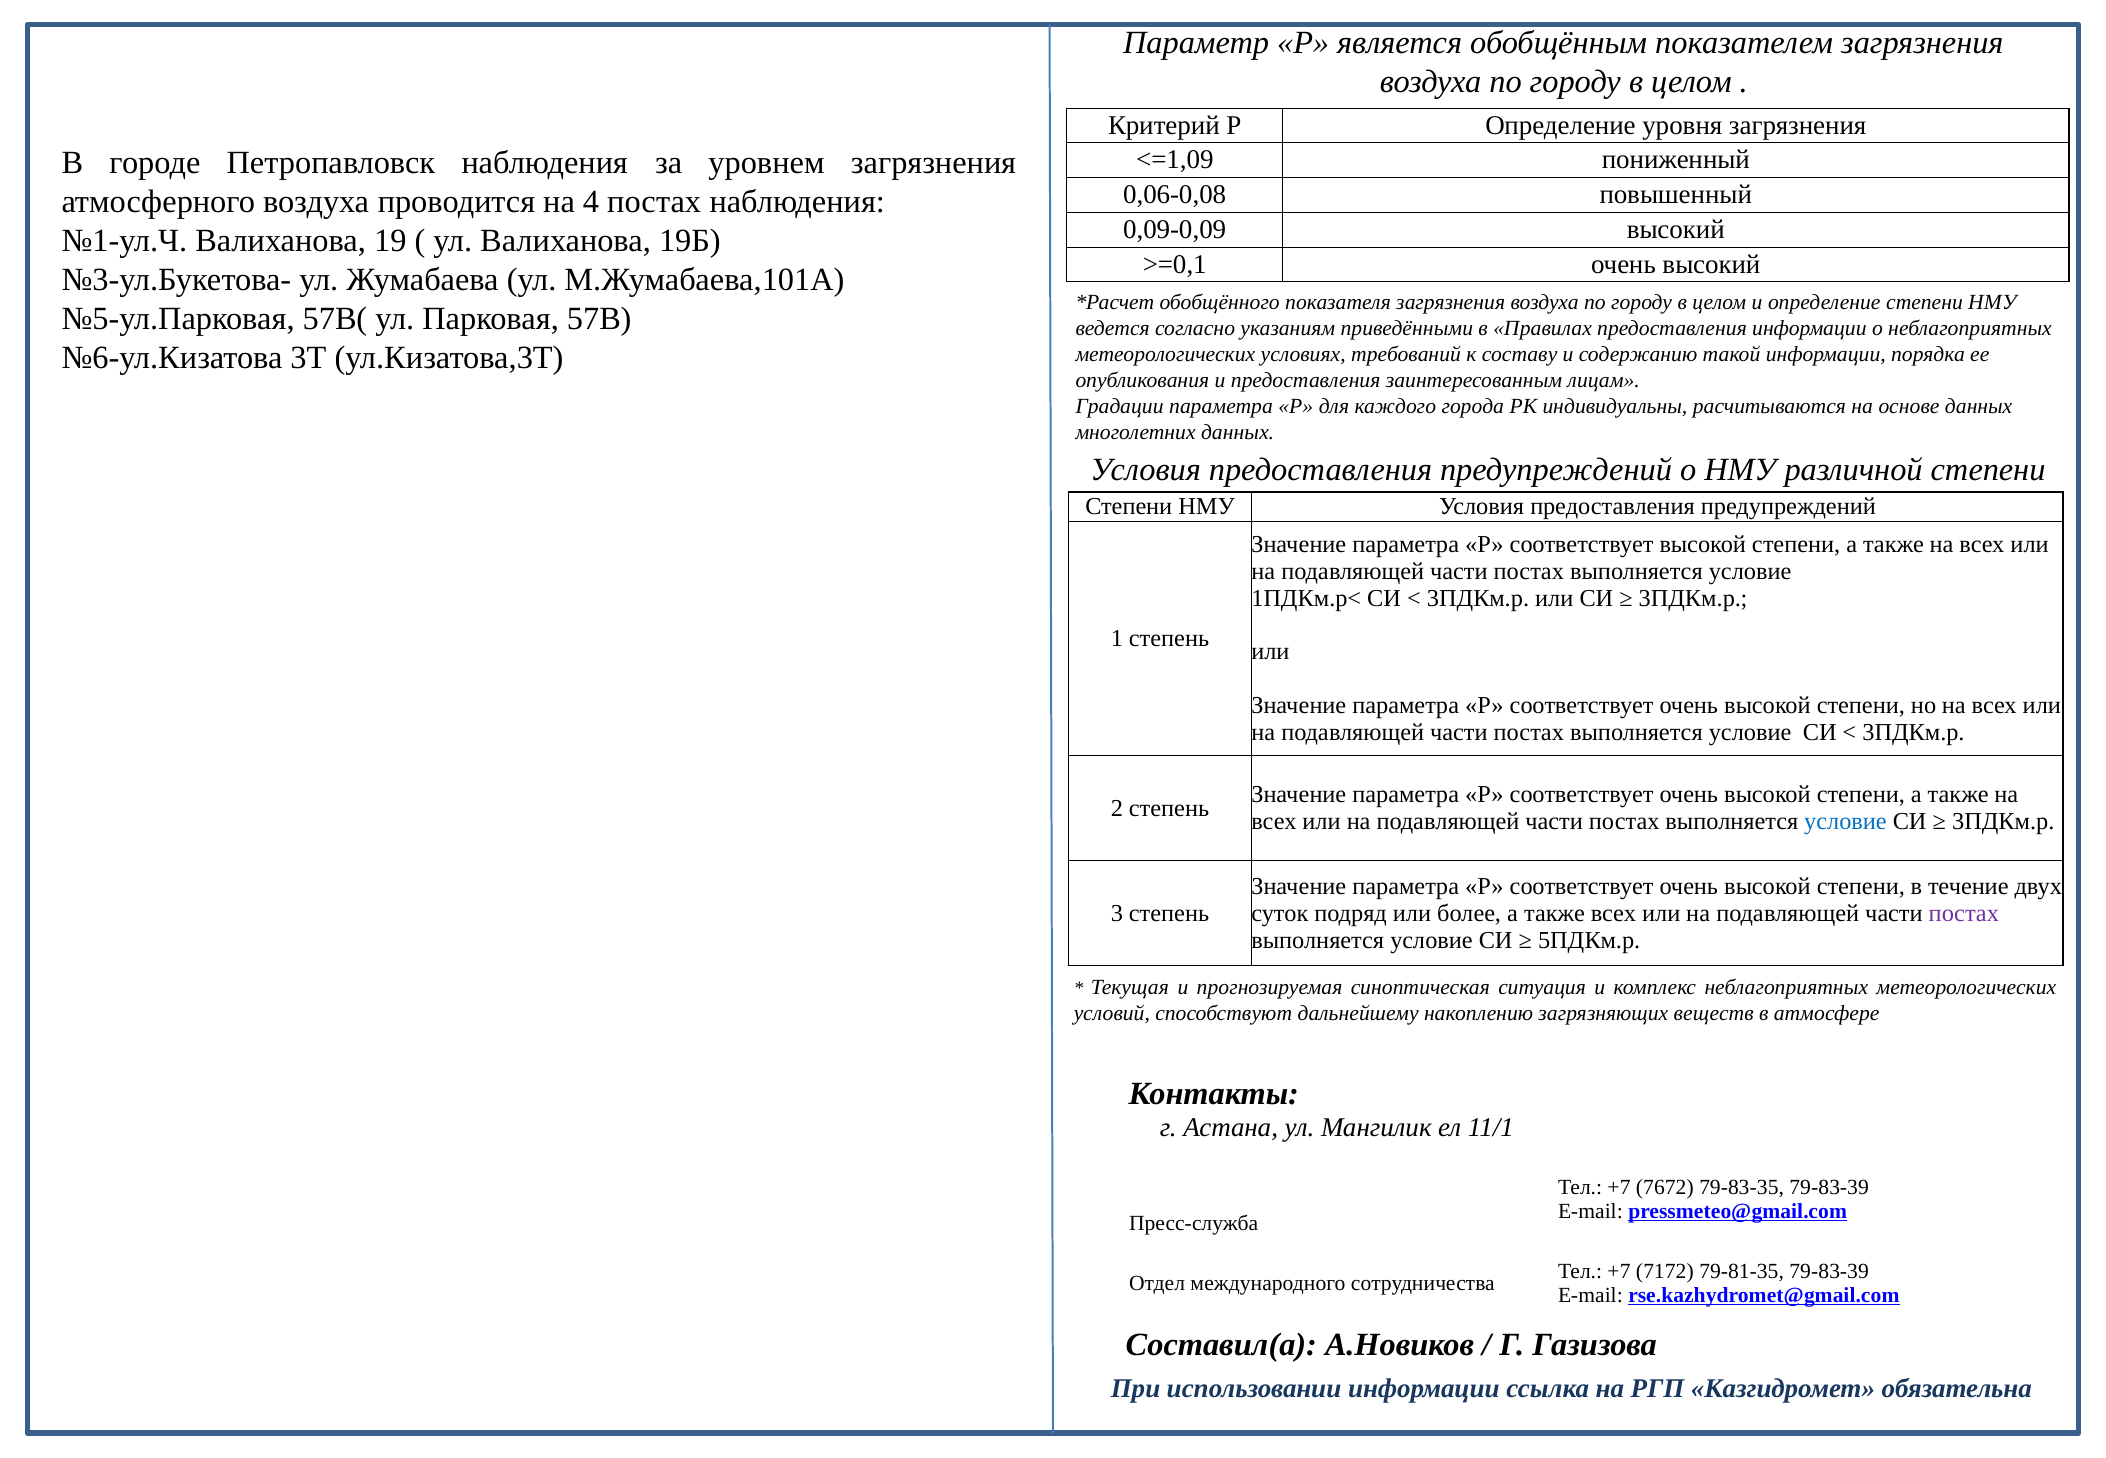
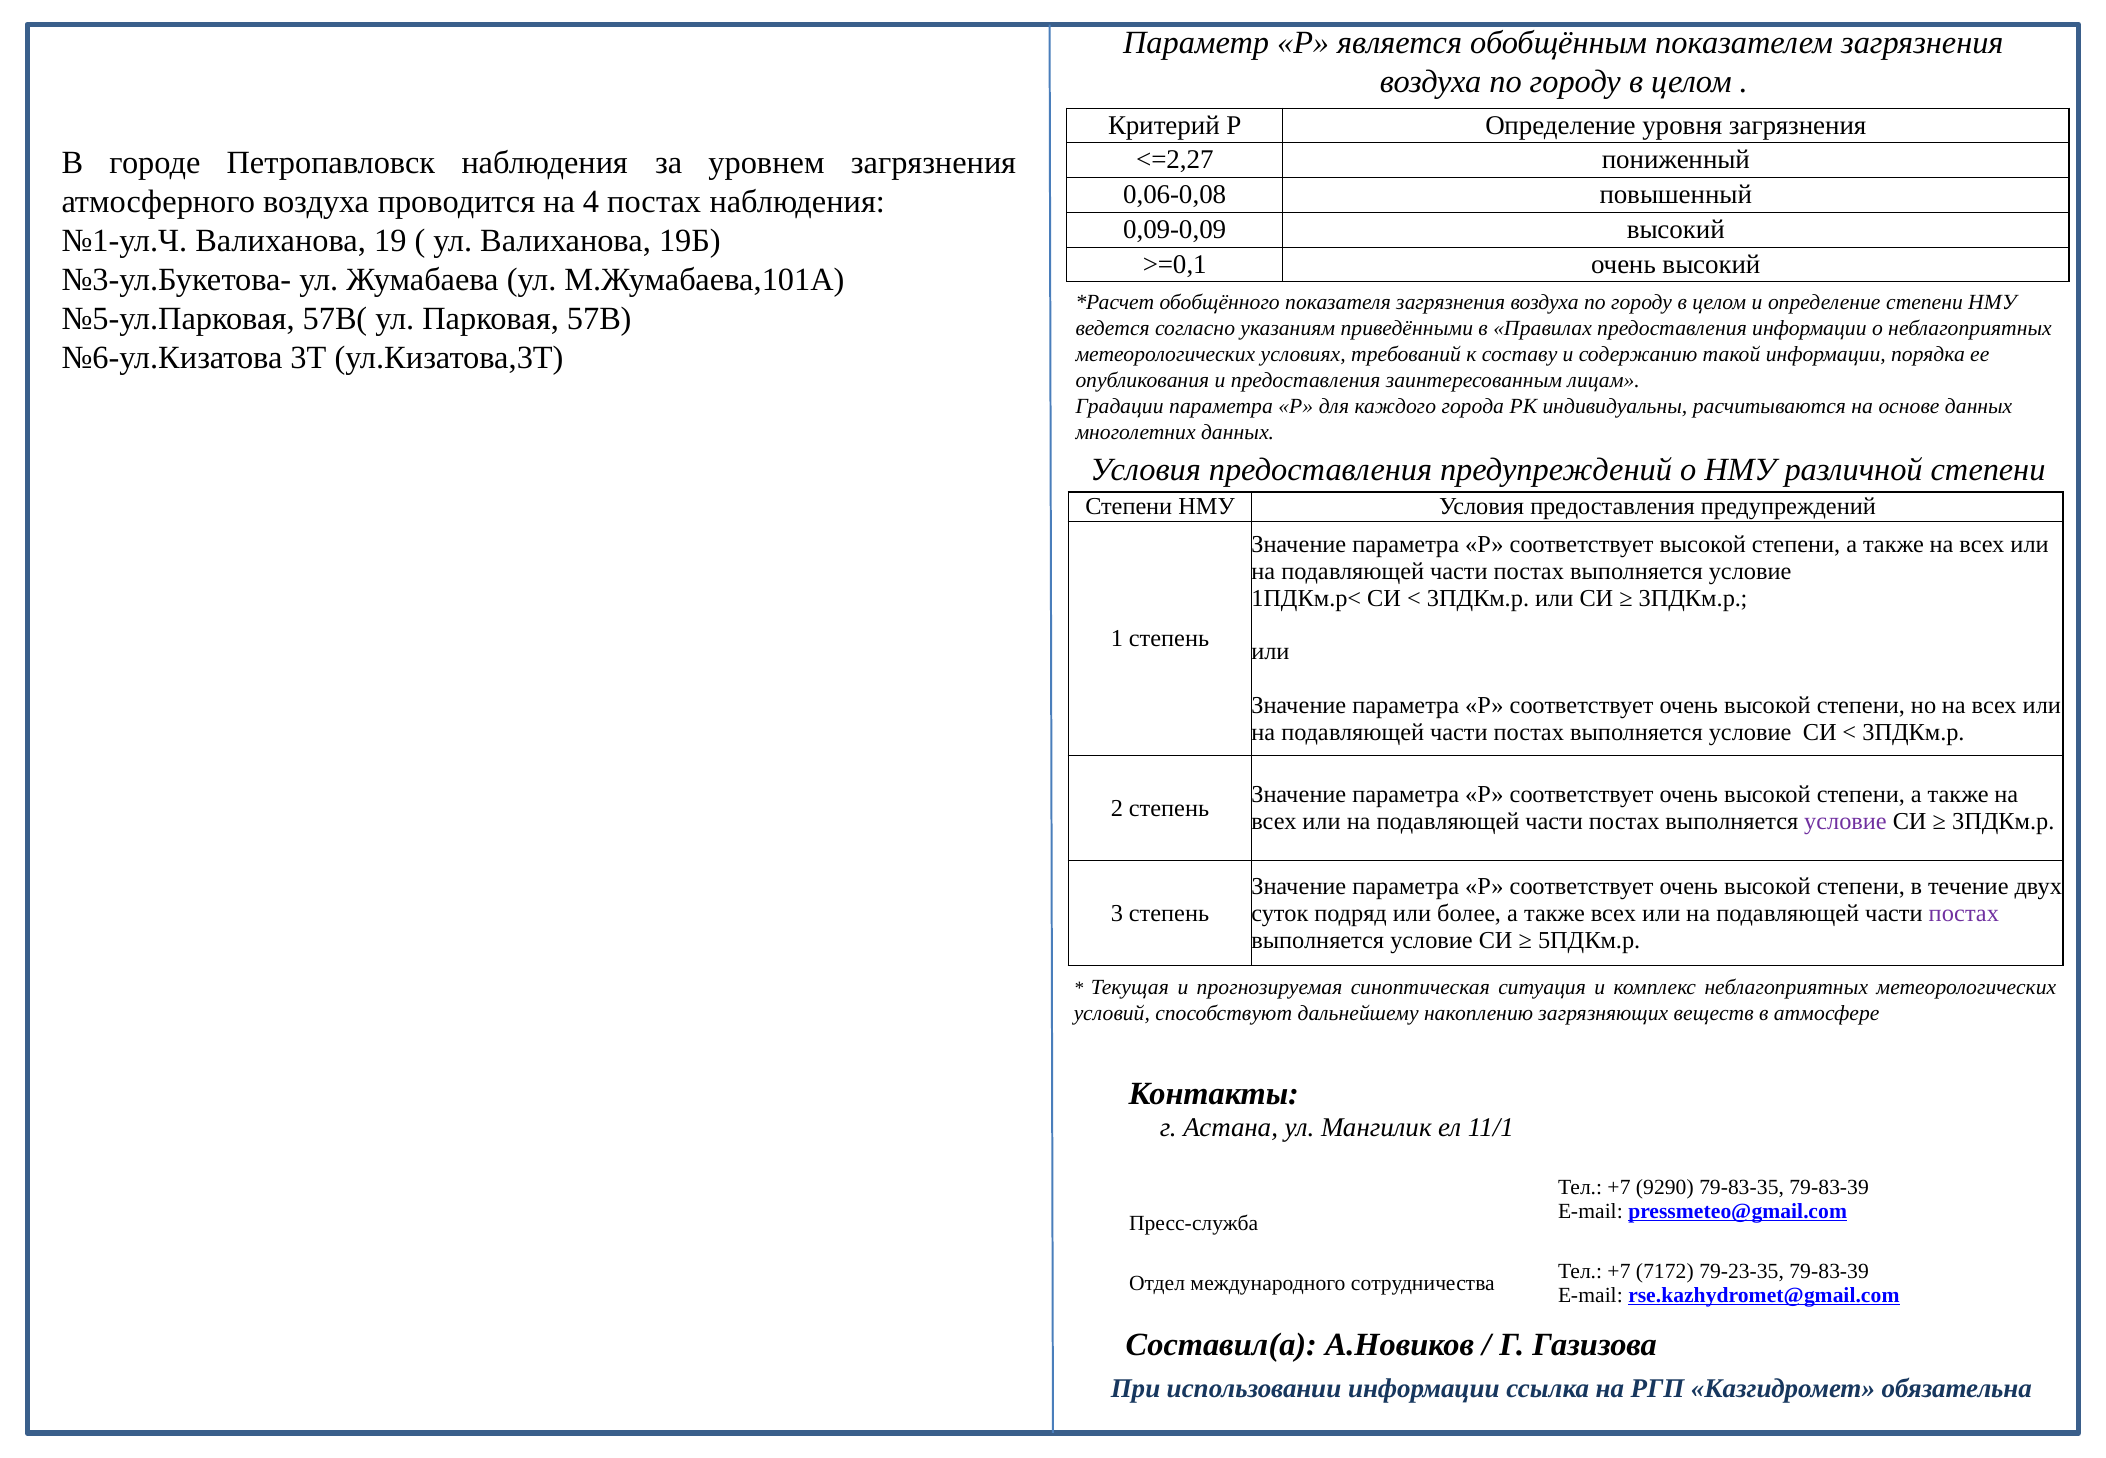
<=1,09: <=1,09 -> <=2,27 (1175, 160)
условие colour: blue -> purple (1845, 822)
7672: 7672 -> 9290 (1665, 1187)
79-81-35: 79-81-35 -> 79-23-35 (1742, 1271)
